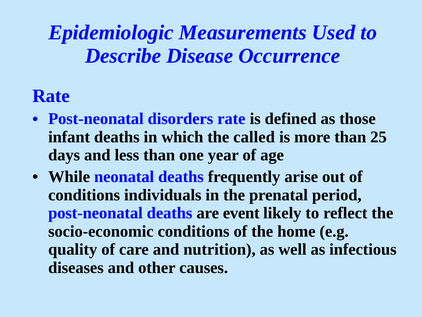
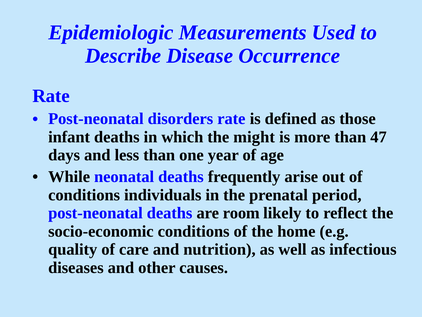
called: called -> might (254, 137)
25: 25 -> 47 (379, 137)
event: event -> room (241, 213)
